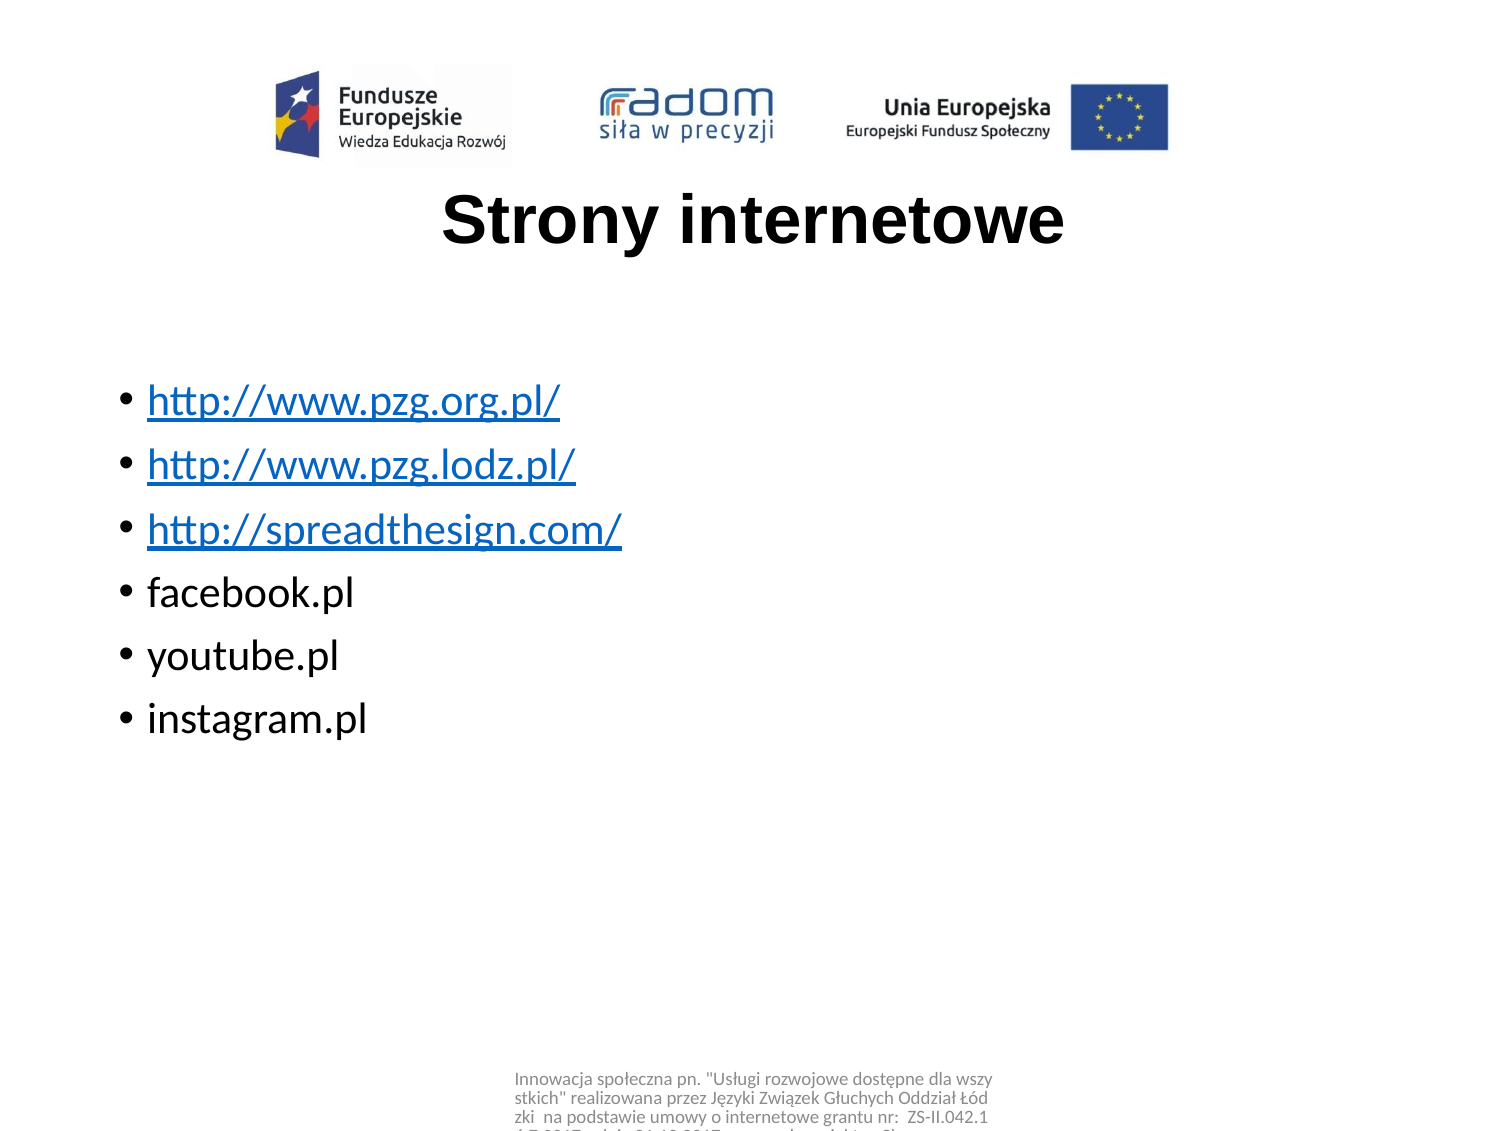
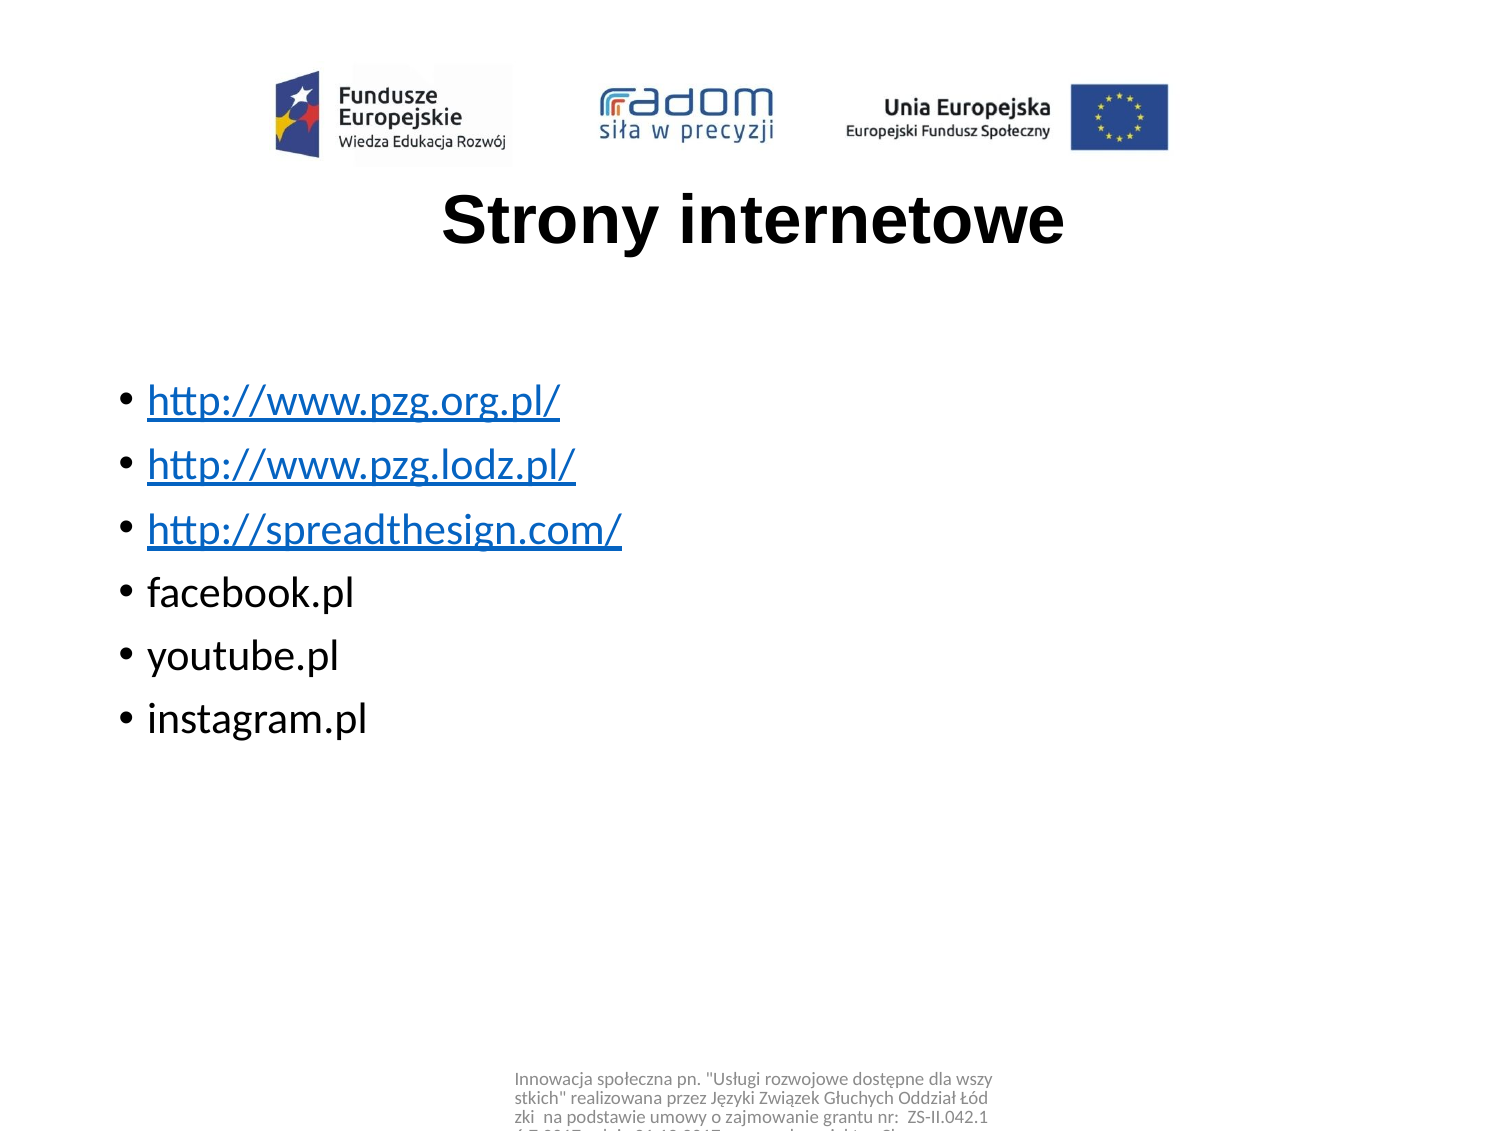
o internetowe: internetowe -> zajmowanie (772, 1117)
